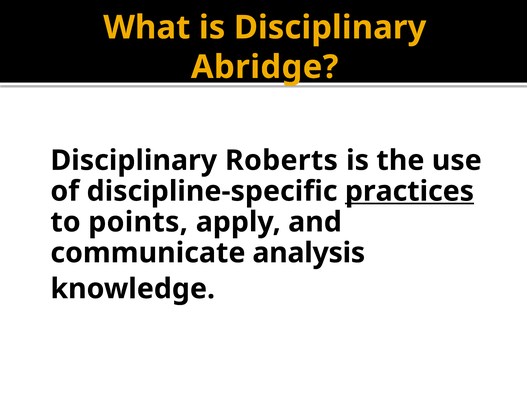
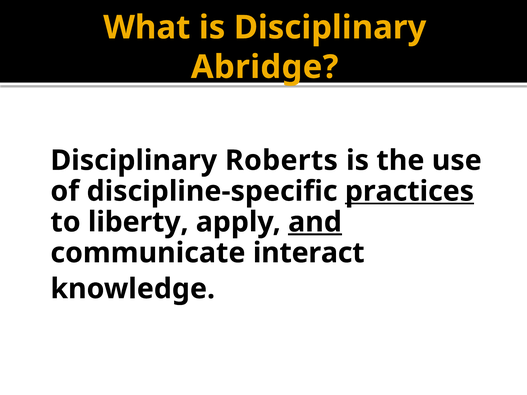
points: points -> liberty (138, 222)
and underline: none -> present (315, 222)
analysis: analysis -> interact (309, 253)
